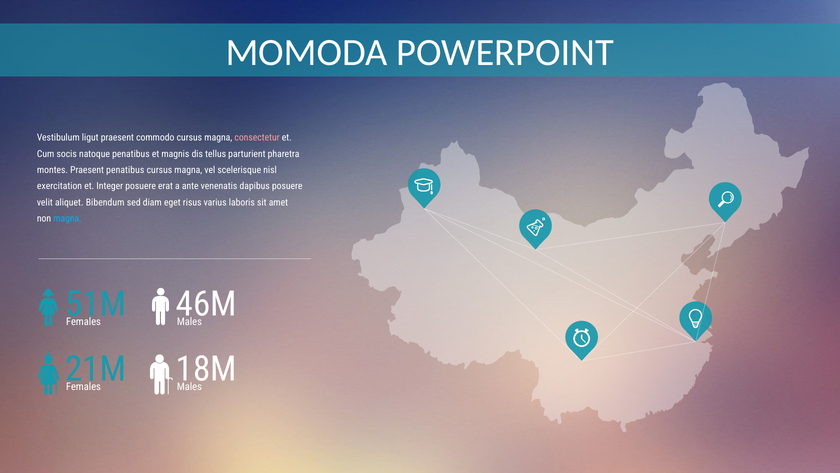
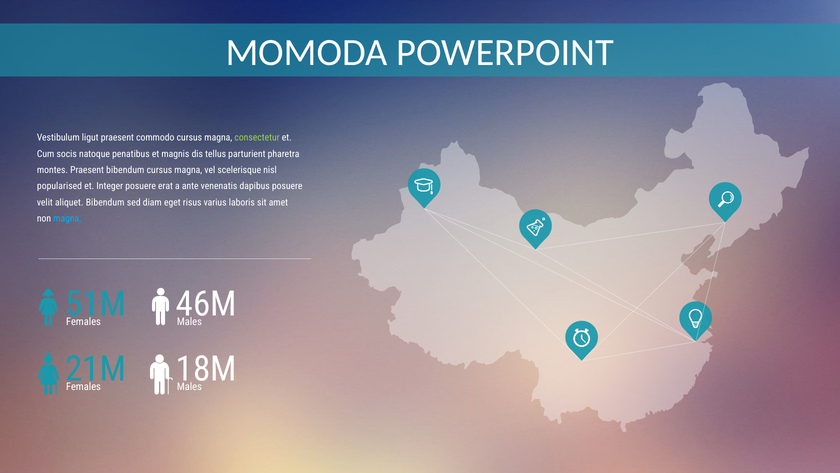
consectetur colour: pink -> light green (257, 138)
Praesent penatibus: penatibus -> bibendum (125, 170)
exercitation: exercitation -> popularised (59, 186)
